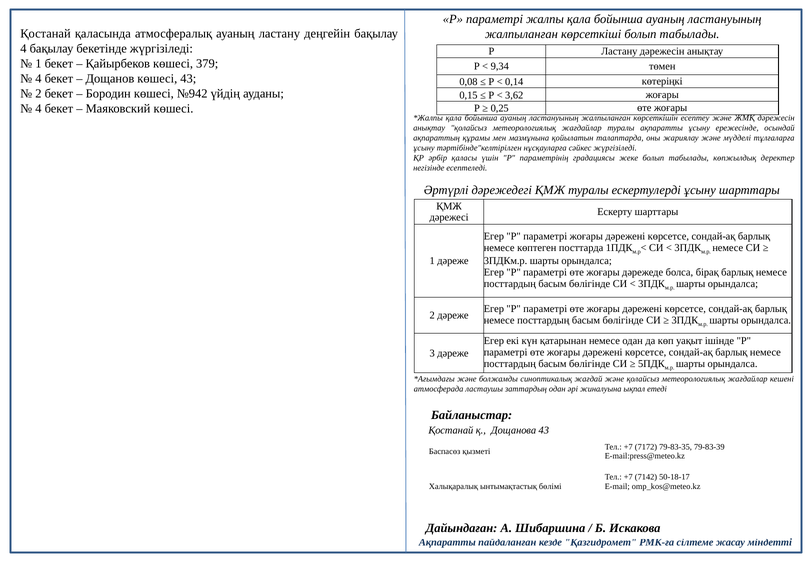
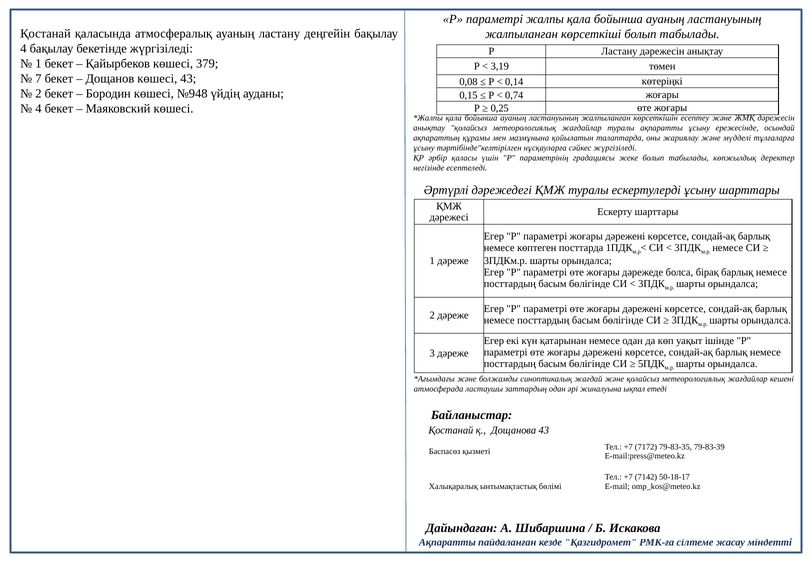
9,34: 9,34 -> 3,19 (500, 66)
4: 4 -> 7 (38, 79)
№942: №942 -> №948 (192, 94)
3,62: 3,62 -> 0,74 (514, 95)
